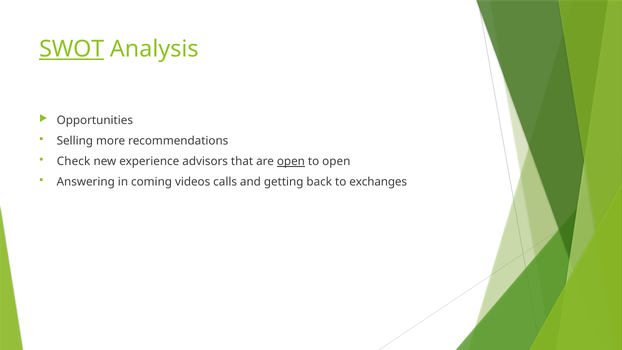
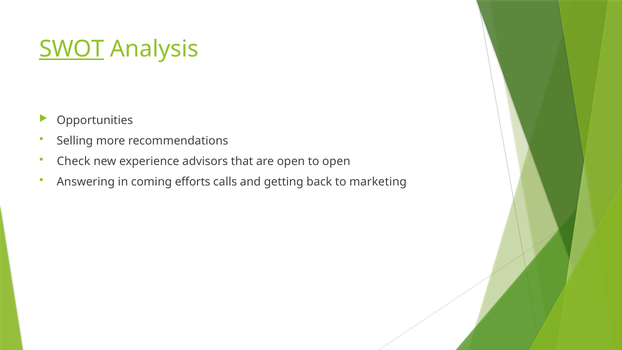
open underline: present -> none (291, 161)
videos: videos -> efforts (193, 182)
exchanges: exchanges -> marketing (378, 182)
